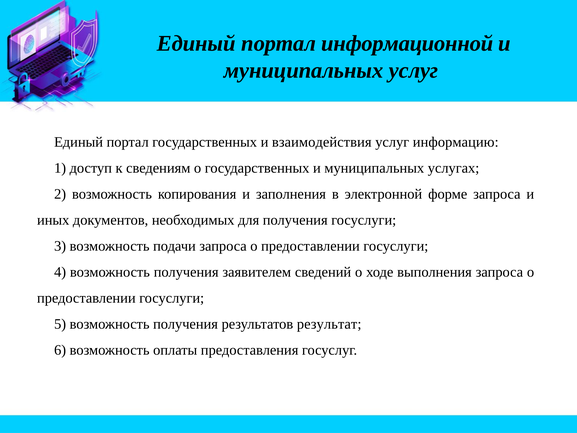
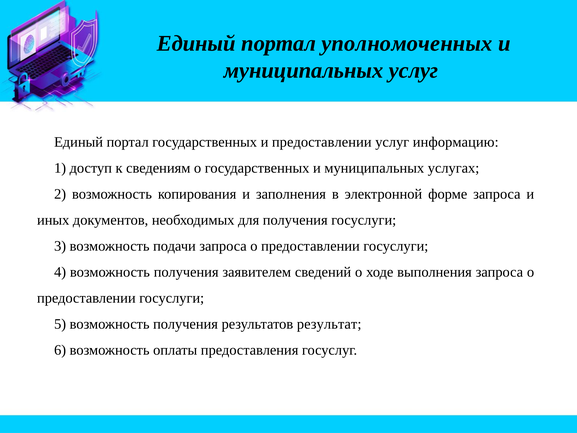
информационной: информационной -> уполномоченных (407, 43)
и взаимодействия: взаимодействия -> предоставлении (322, 142)
